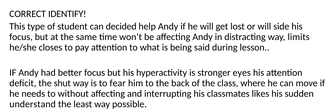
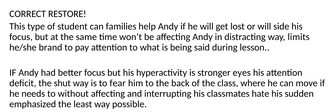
IDENTIFY: IDENTIFY -> RESTORE (67, 14)
decided: decided -> families (121, 26)
closes: closes -> brand (51, 47)
likes: likes -> hate (260, 94)
understand: understand -> emphasized (33, 104)
